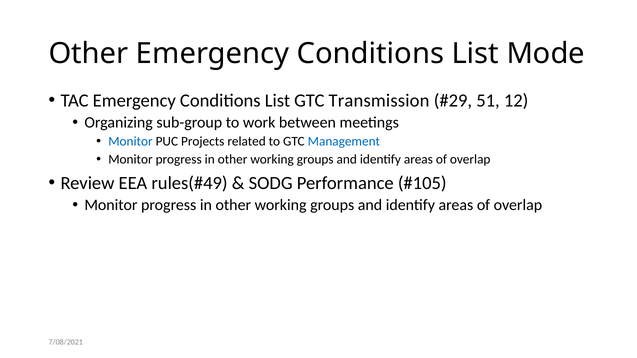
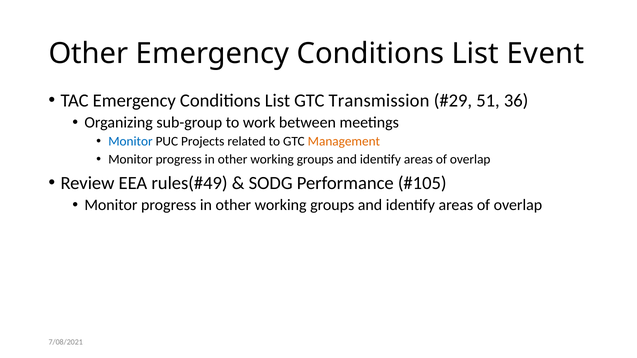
Mode: Mode -> Event (546, 54)
12: 12 -> 36 (516, 101)
Management colour: blue -> orange (344, 142)
